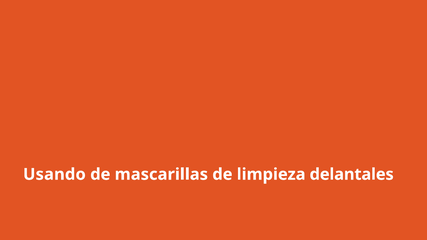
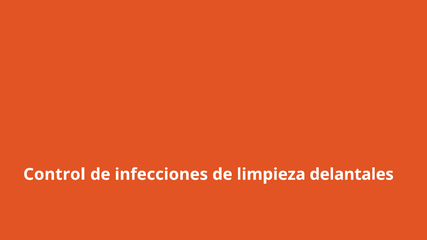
Usando: Usando -> Control (54, 175)
mascarillas: mascarillas -> infecciones (161, 175)
